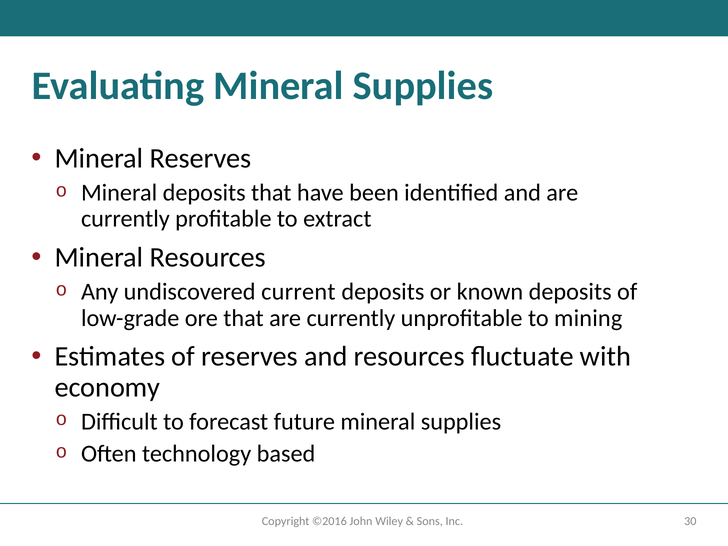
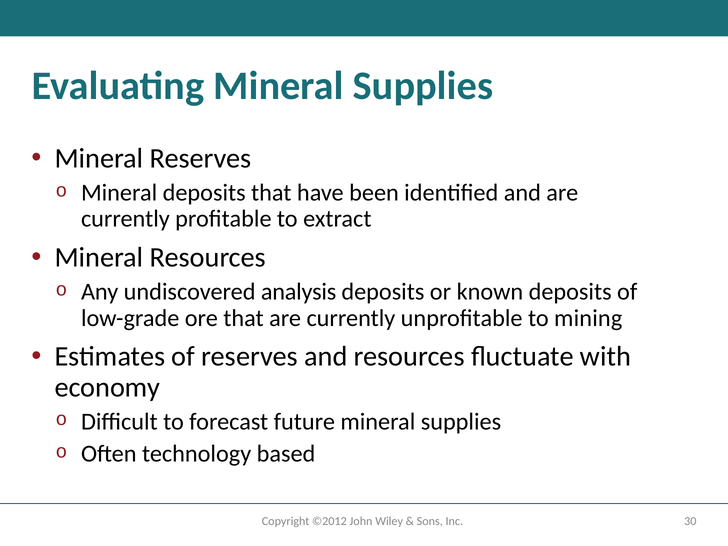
current: current -> analysis (299, 292)
©2016: ©2016 -> ©2012 (329, 521)
